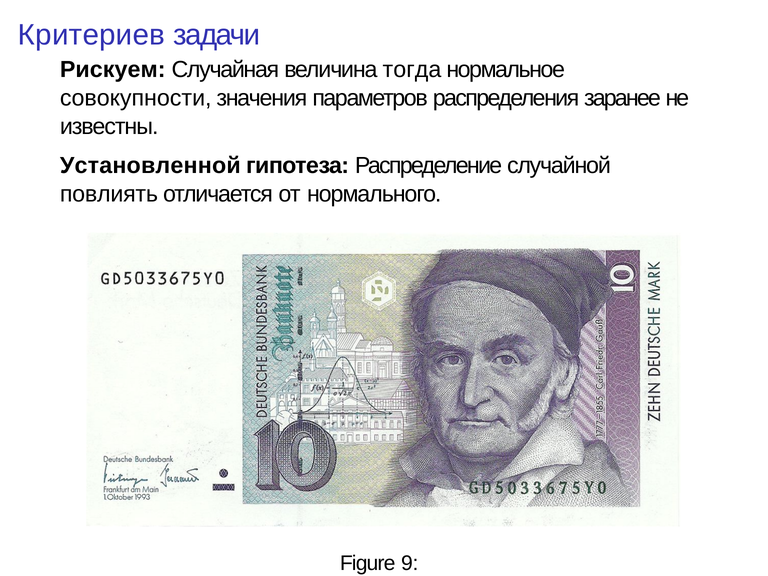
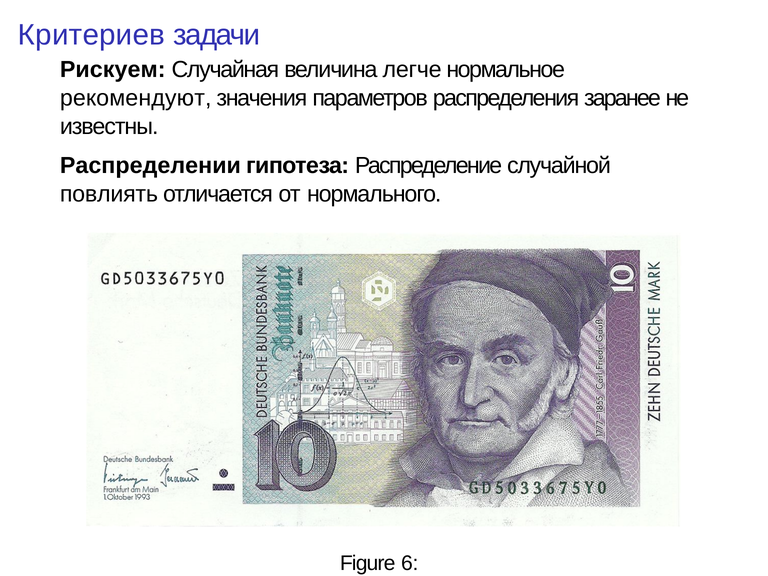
тогда: тогда -> легче (412, 70)
совокупности: совокупности -> рекомендуют (136, 98)
Установленной: Установленной -> Распределении (150, 166)
9: 9 -> 6 (410, 564)
